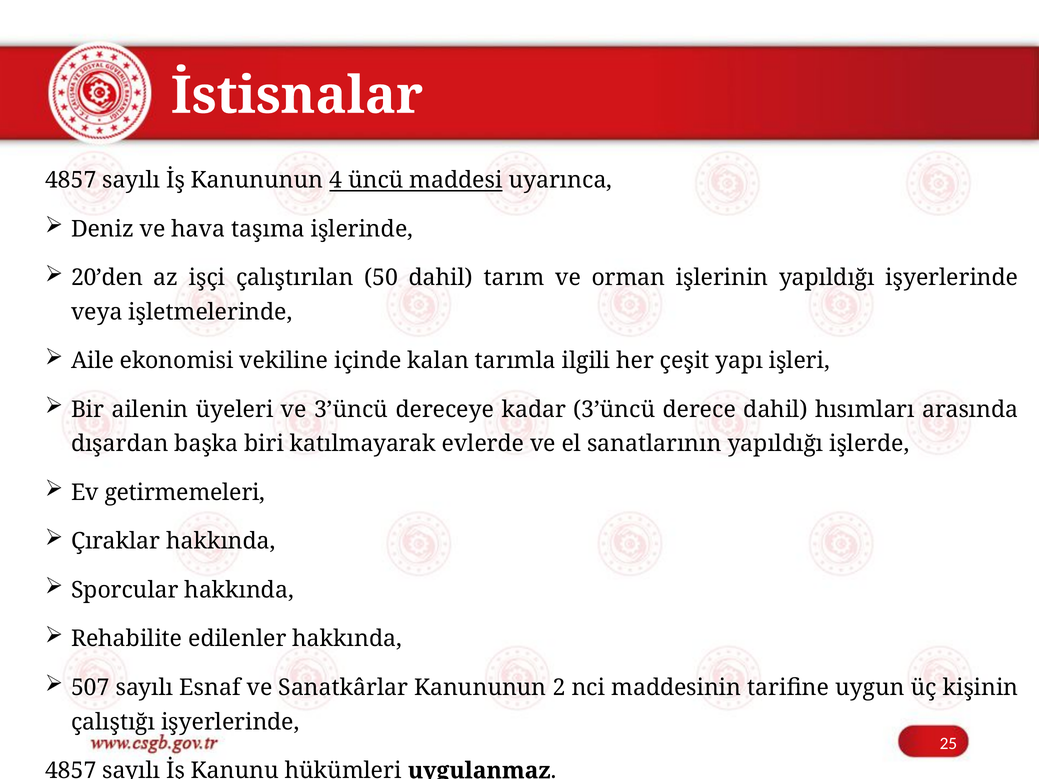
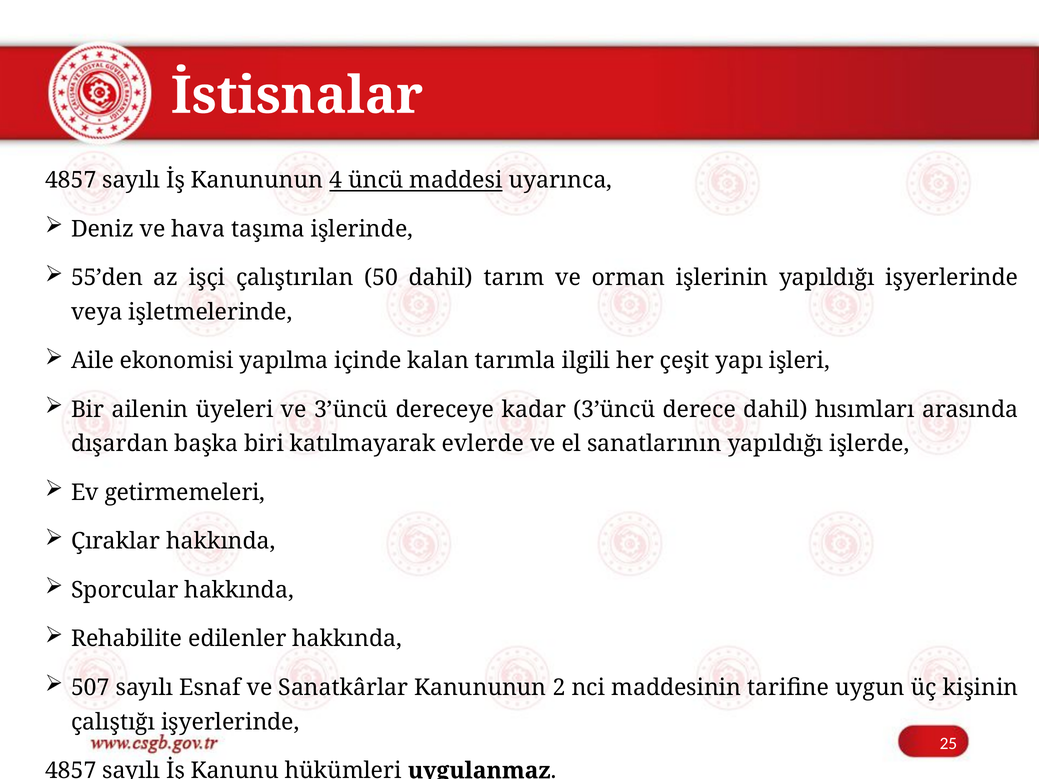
20’den: 20’den -> 55’den (107, 278)
vekiline: vekiline -> yapılma (284, 361)
